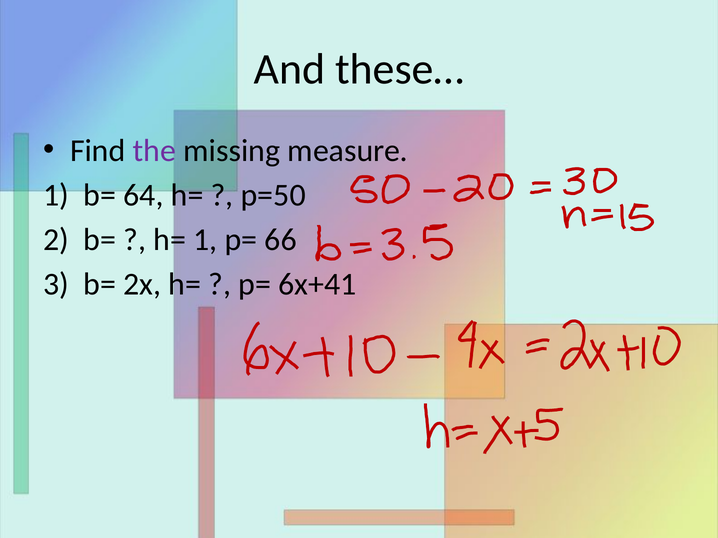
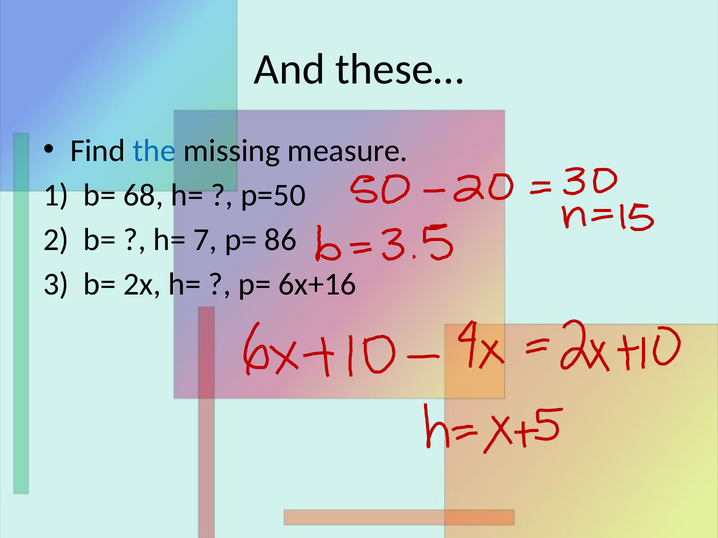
the colour: purple -> blue (154, 151)
64: 64 -> 68 (143, 195)
h= 1: 1 -> 7 (205, 240)
66: 66 -> 86 (281, 240)
6x+41: 6x+41 -> 6x+16 (317, 285)
